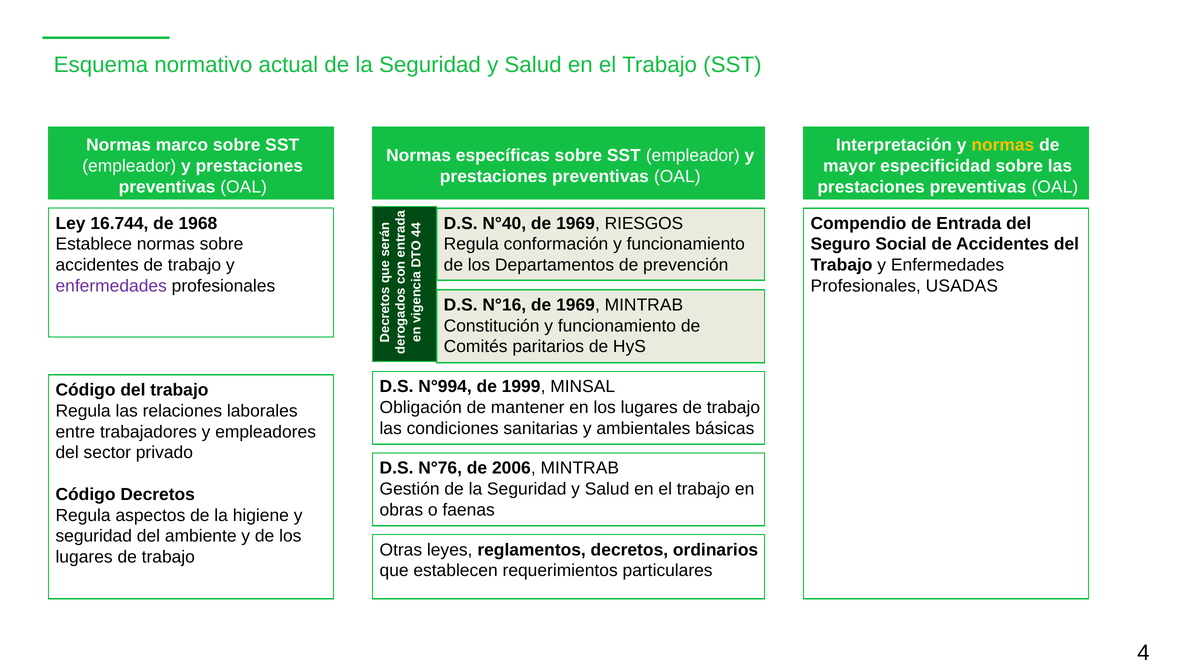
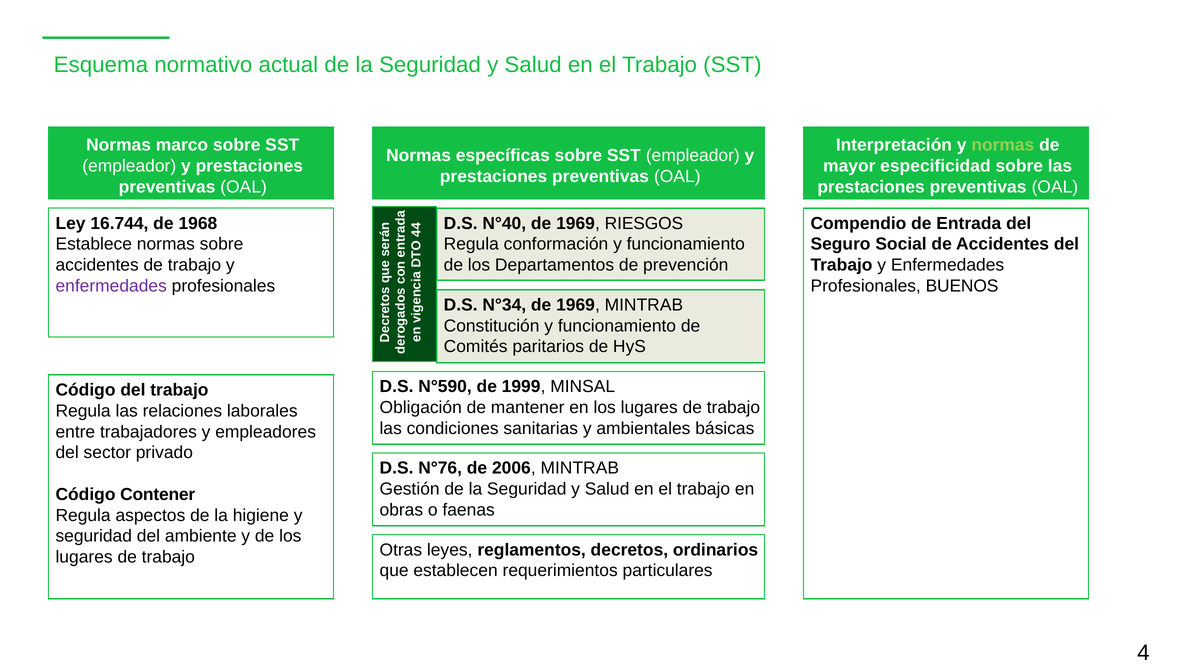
normas colour: yellow -> light green (1003, 145)
USADAS: USADAS -> BUENOS (962, 286)
N°16: N°16 -> N°34 (504, 305)
N°994: N°994 -> N°590 (445, 387)
Código Decretos: Decretos -> Contener (158, 494)
